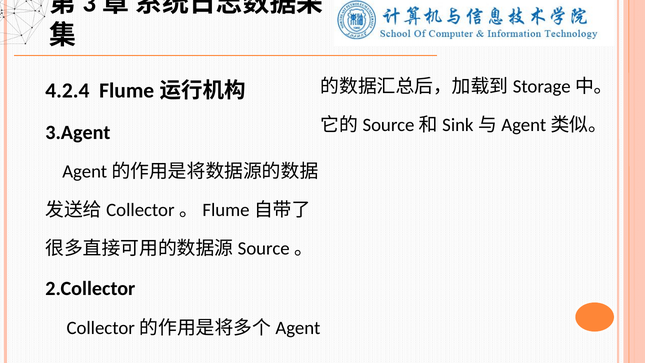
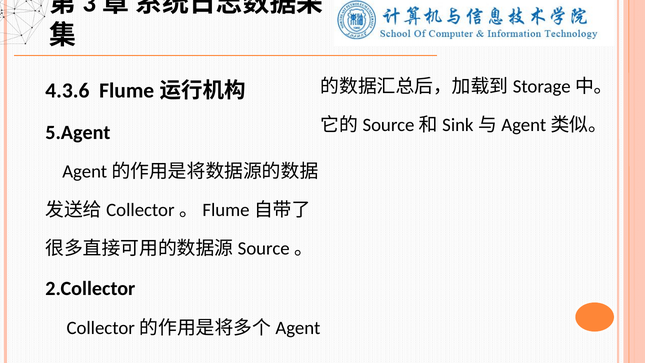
4.2.4: 4.2.4 -> 4.3.6 (67, 91)
3.Agent: 3.Agent -> 5.Agent (78, 132)
